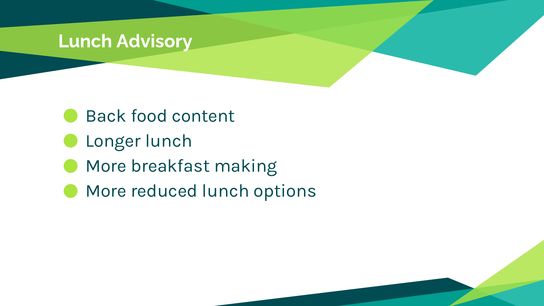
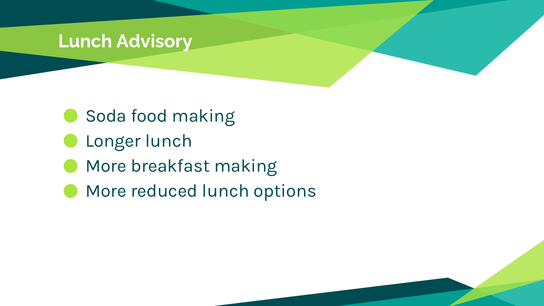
Back: Back -> Soda (106, 116)
food content: content -> making (203, 116)
